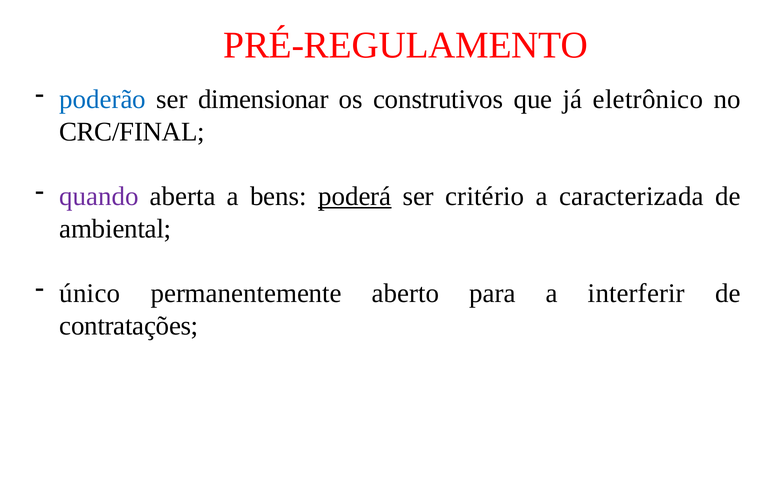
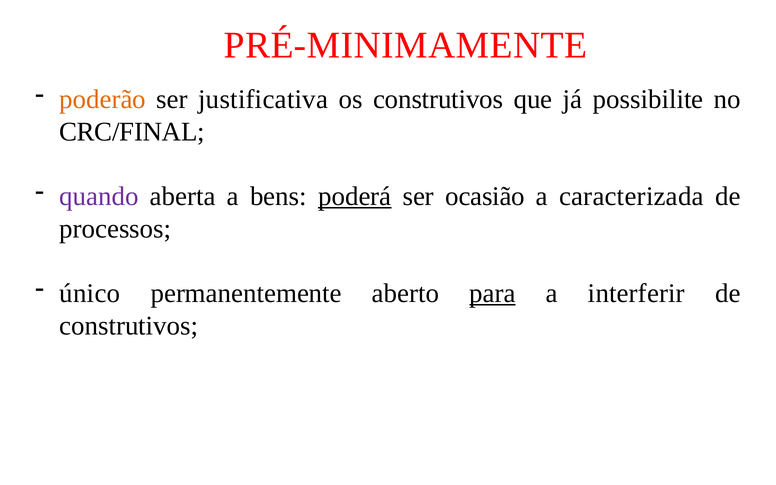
PRÉ-REGULAMENTO: PRÉ-REGULAMENTO -> PRÉ-MINIMAMENTE (405, 45)
poderão colour: blue -> orange (103, 99)
dimensionar: dimensionar -> justificativa (263, 99)
eletrônico: eletrônico -> possibilite (648, 99)
critério: critério -> ocasião (485, 196)
ambiental: ambiental -> processos (115, 229)
para underline: none -> present (493, 293)
contratações: contratações -> construtivos (129, 326)
